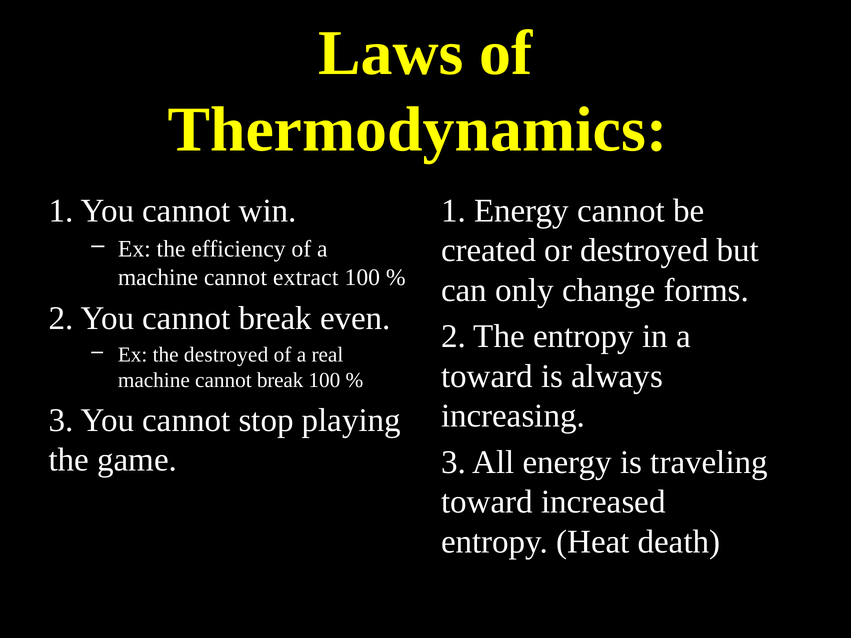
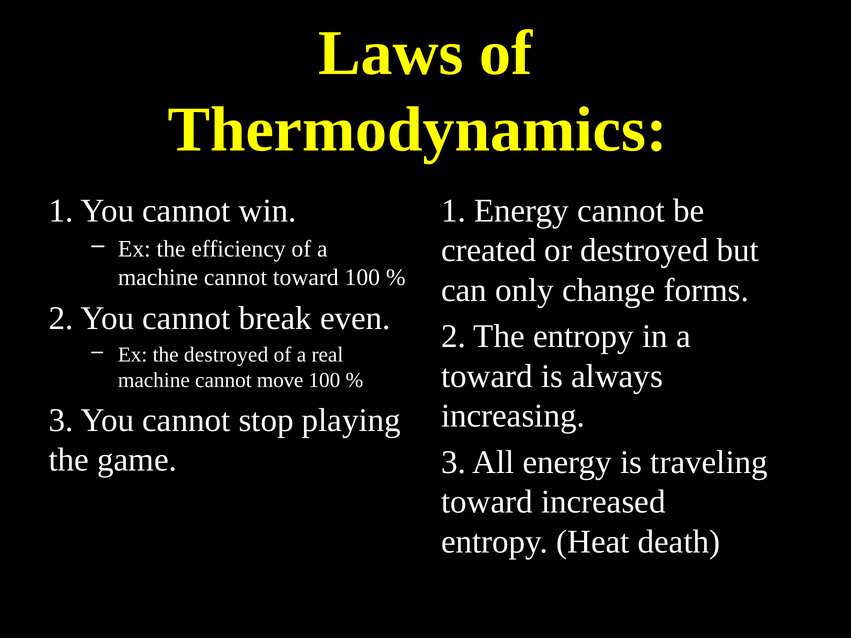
cannot extract: extract -> toward (306, 277)
machine cannot break: break -> move (280, 380)
